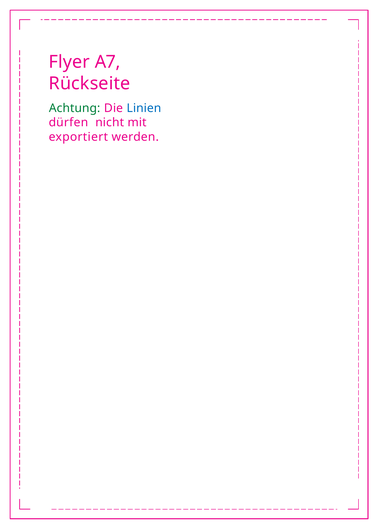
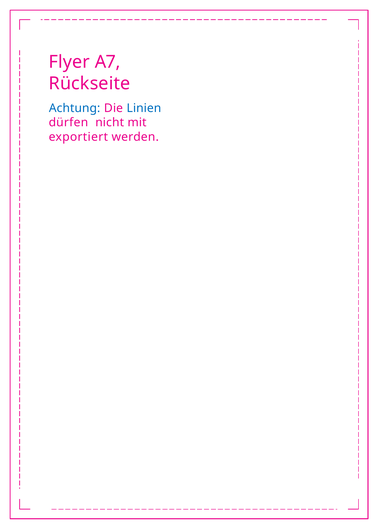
Achtung colour: green -> blue (75, 108)
